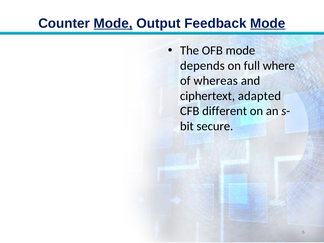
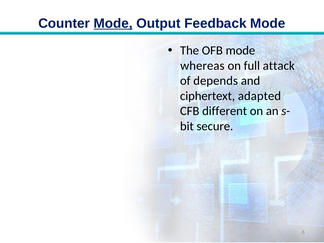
Mode underline: present -> none (268, 23)
depends: depends -> whereas (202, 66)
where: where -> attack (279, 66)
whereas: whereas -> depends (216, 81)
